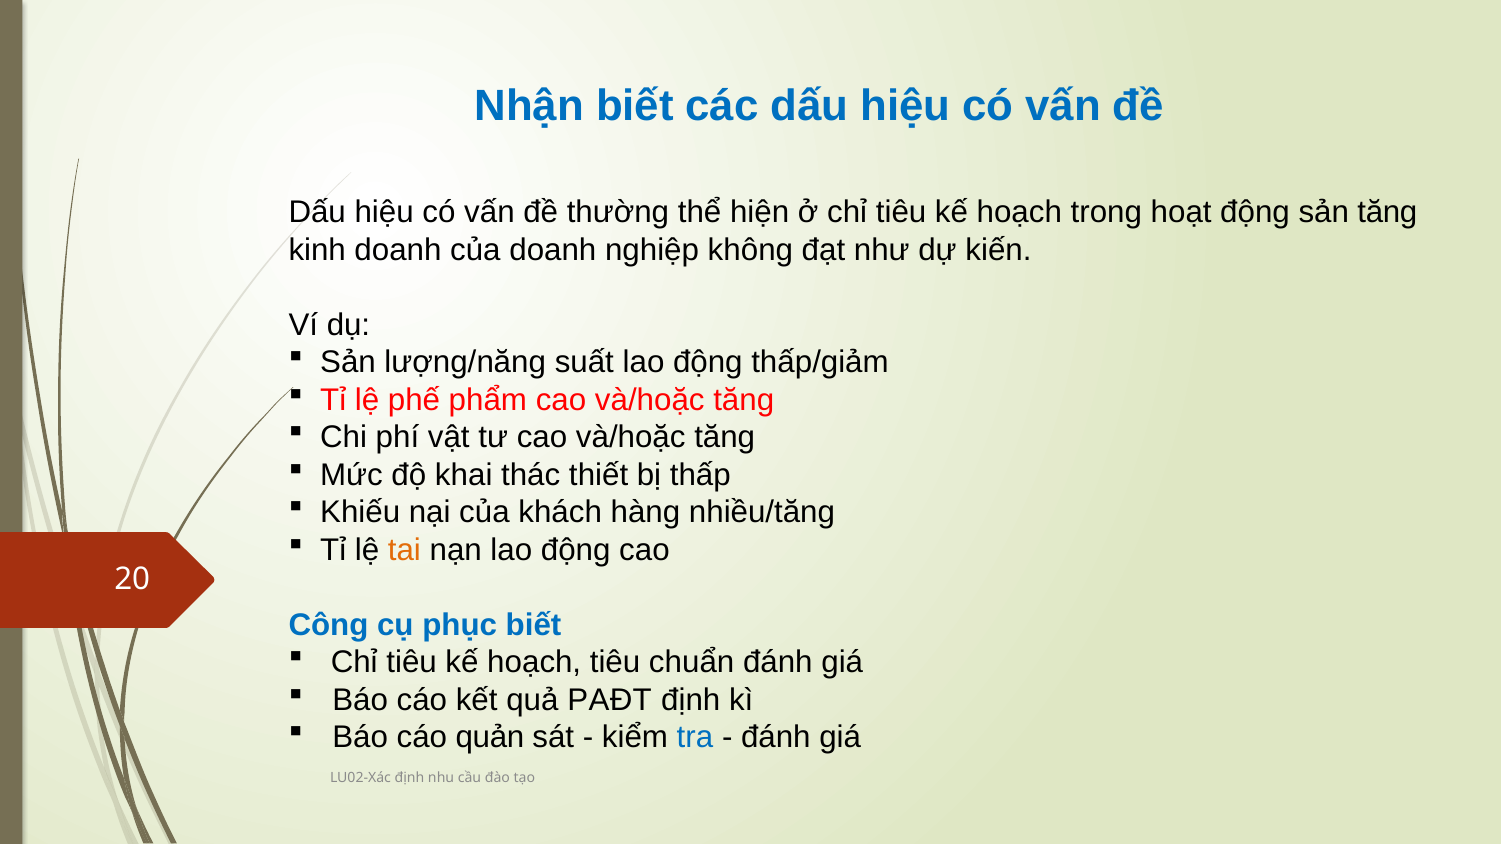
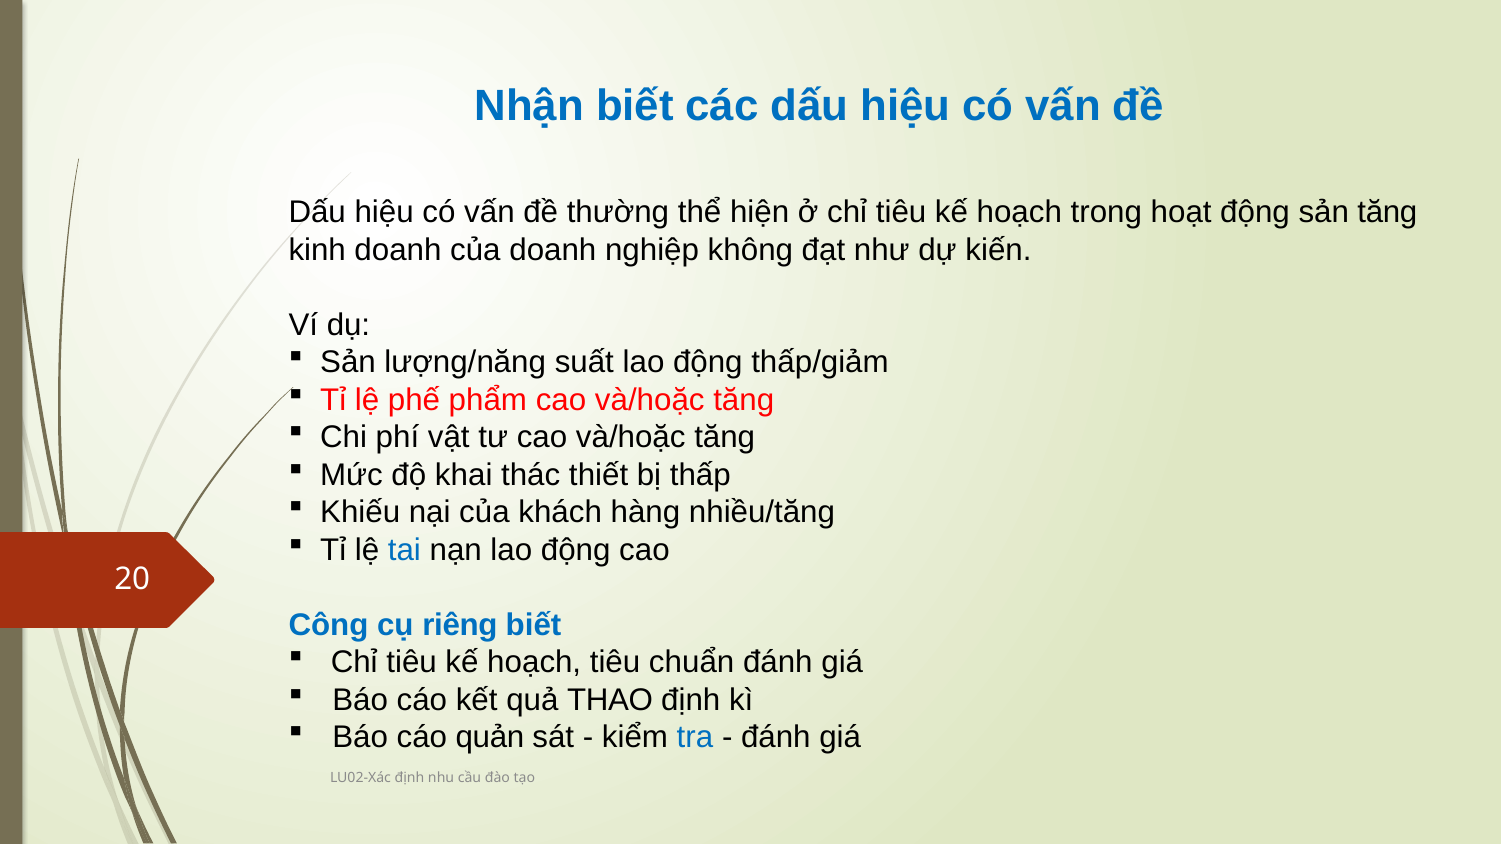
tai colour: orange -> blue (404, 550)
phục: phục -> riêng (460, 625)
PAĐT: PAĐT -> THAO (610, 700)
